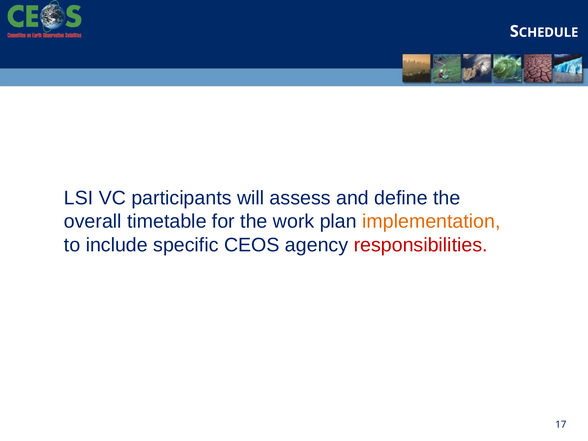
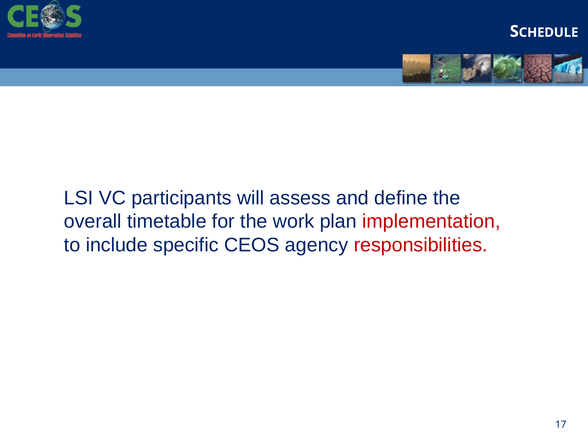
implementation colour: orange -> red (431, 221)
